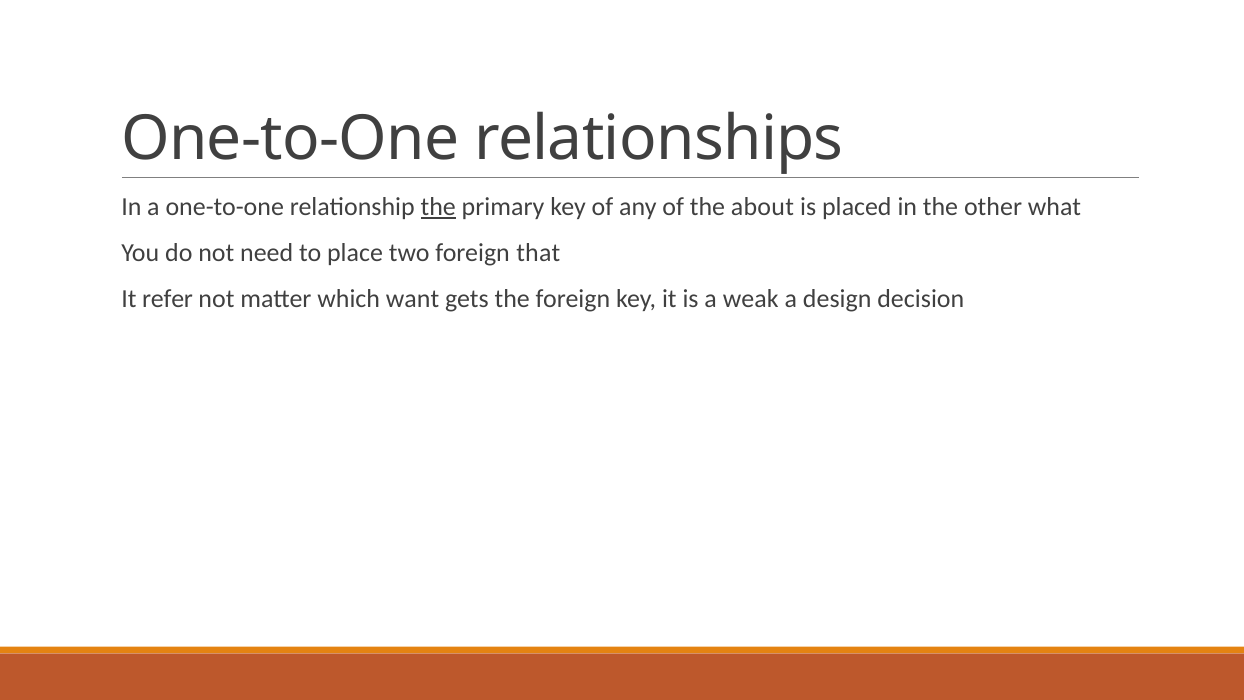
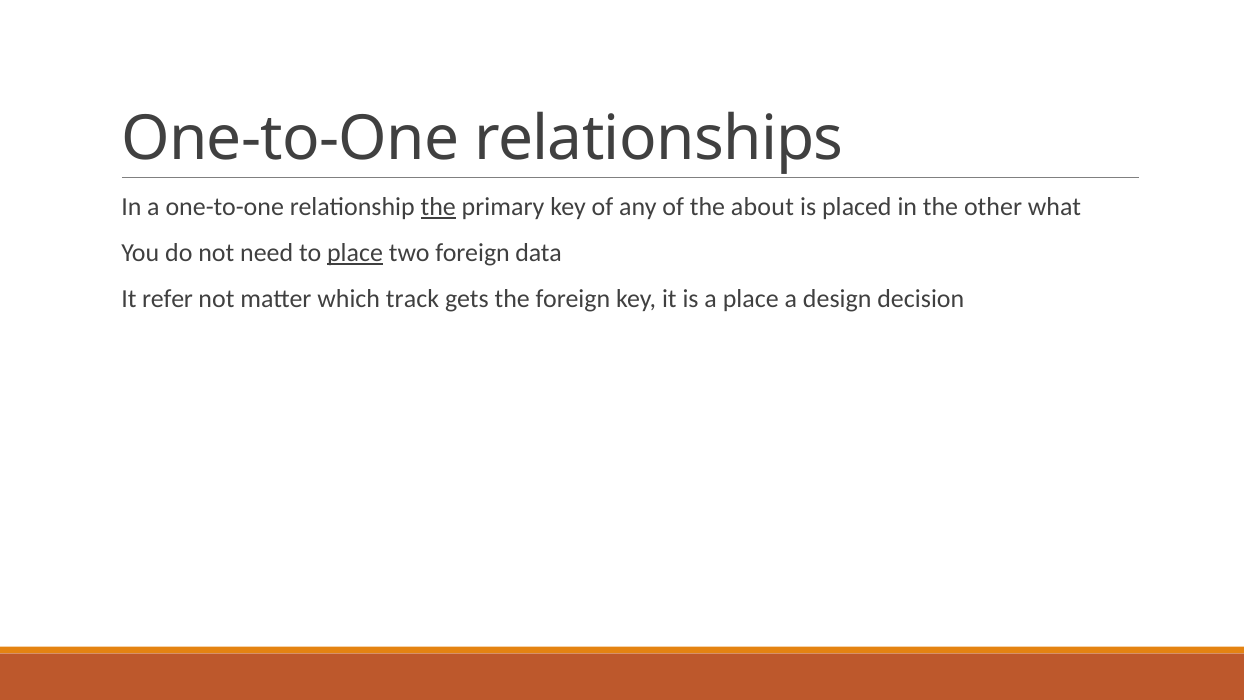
place underline: none -> present (355, 253)
that: that -> data (539, 253)
want: want -> track (413, 299)
a weak: weak -> place (751, 299)
